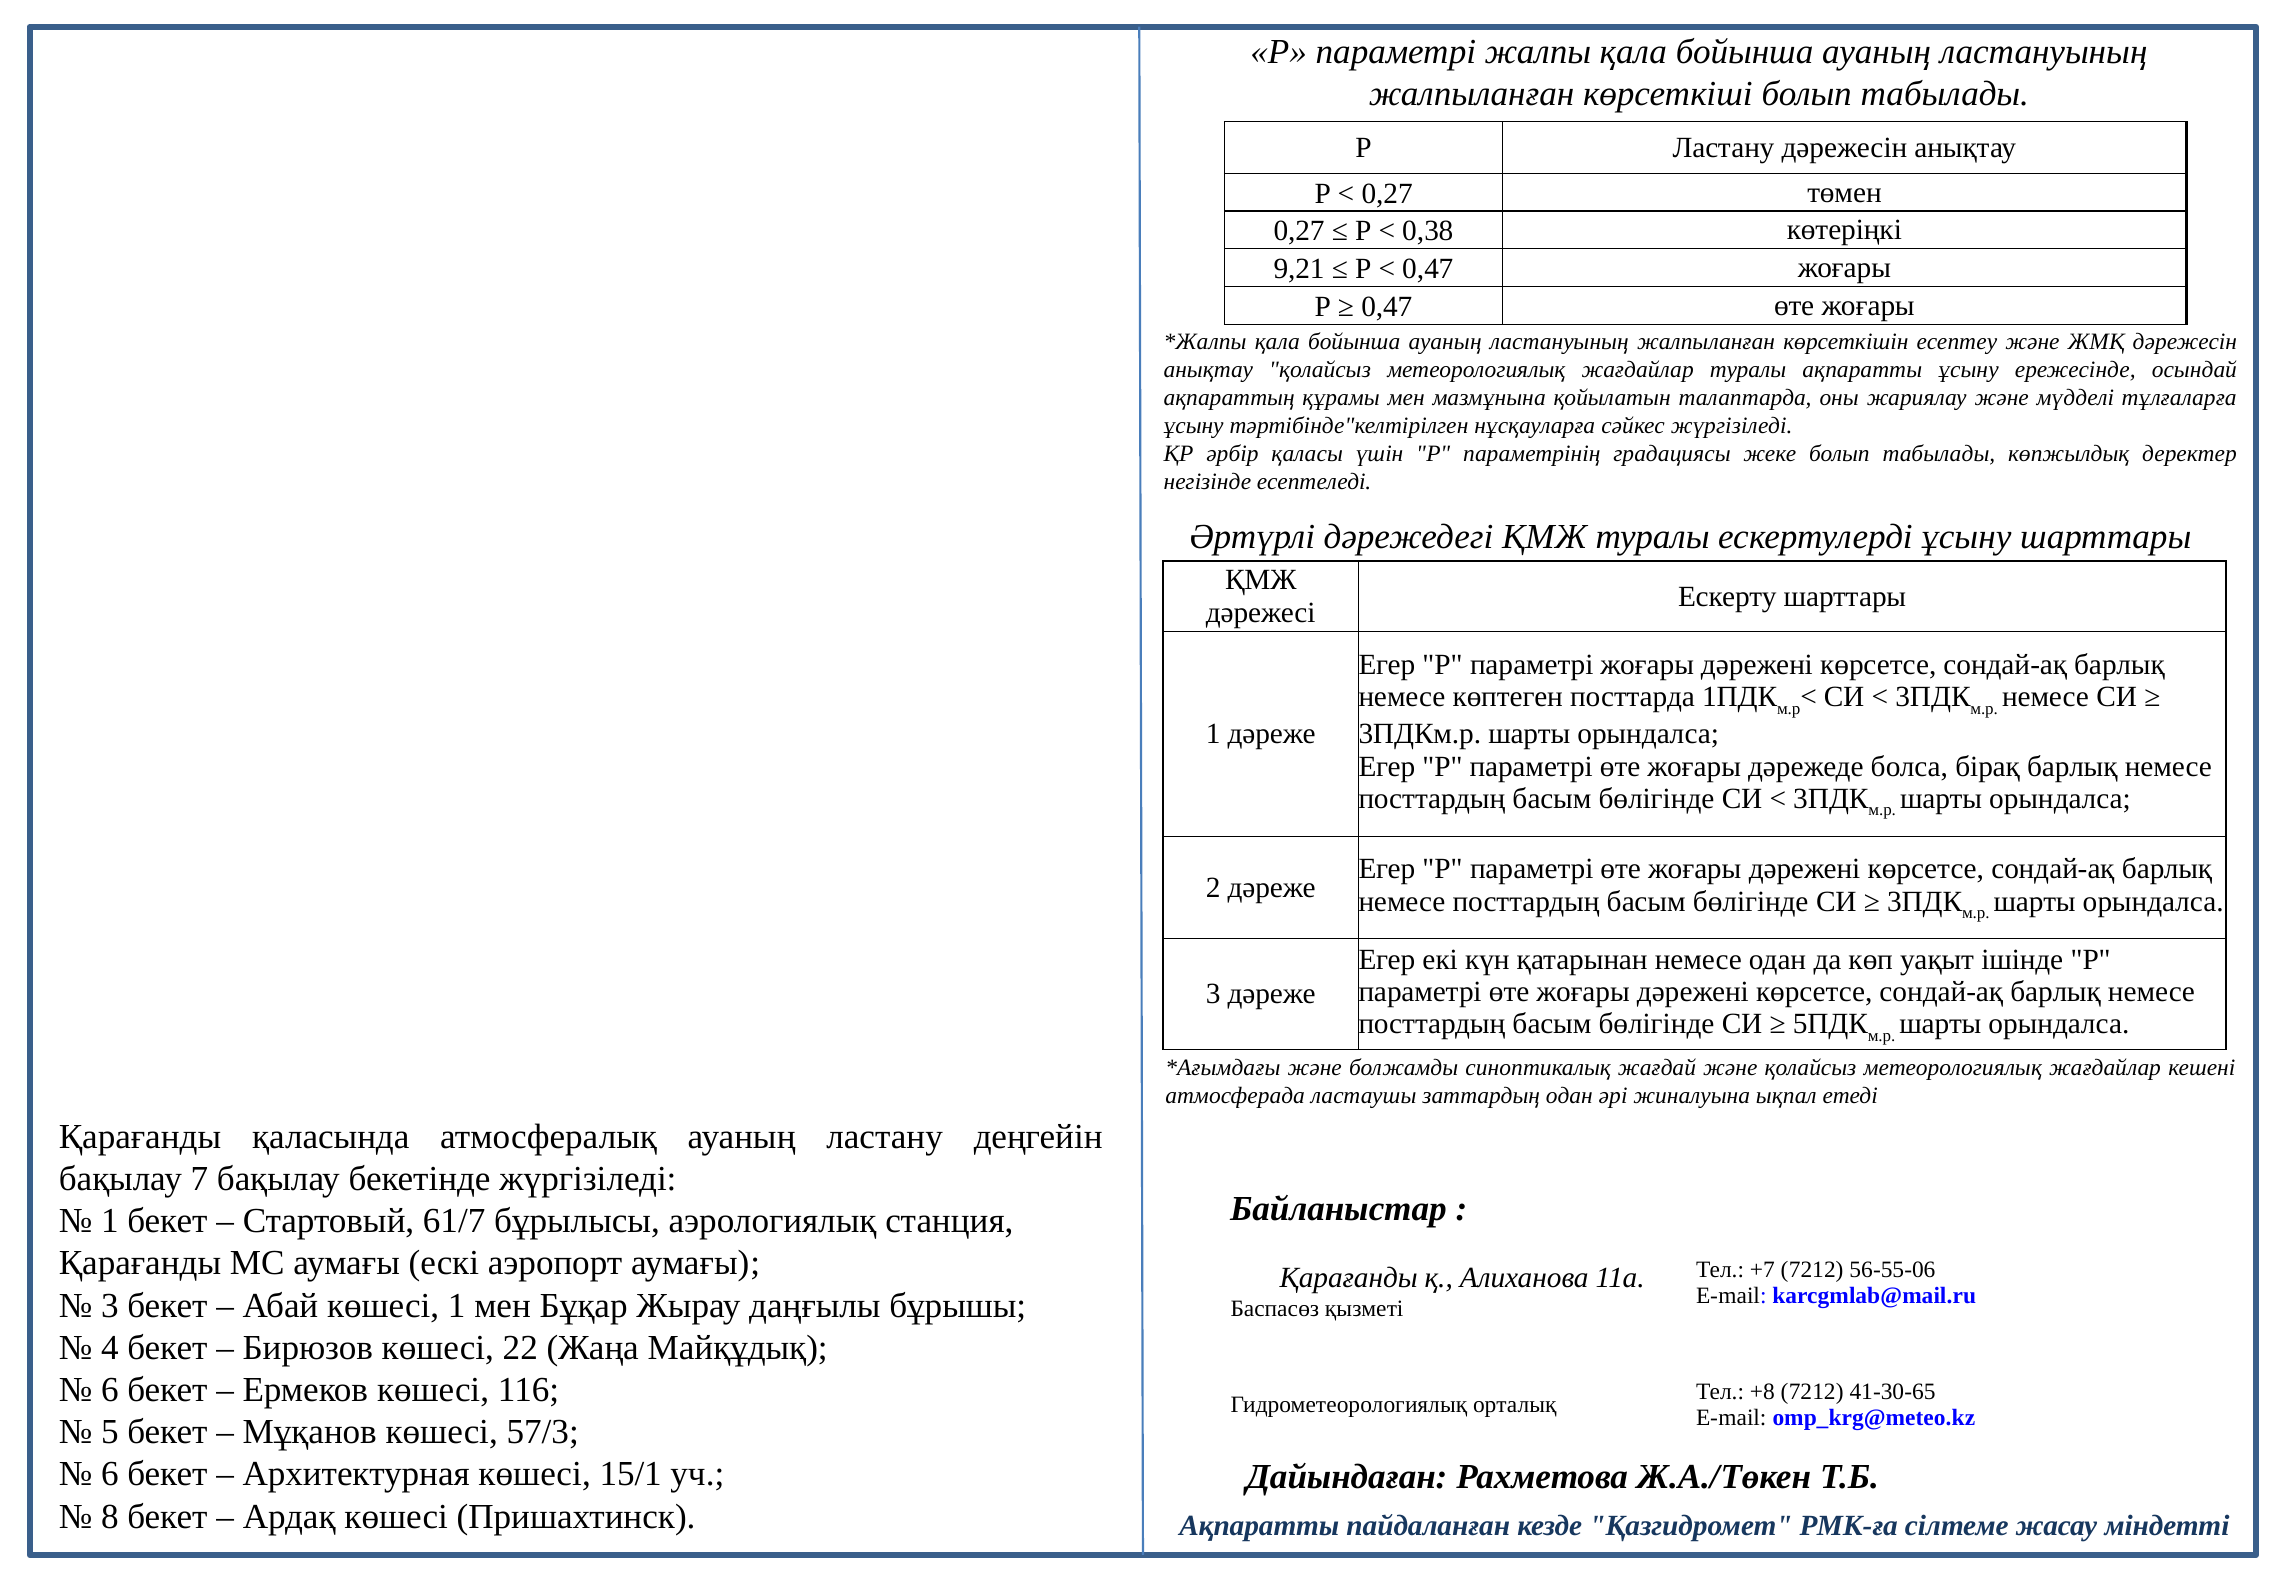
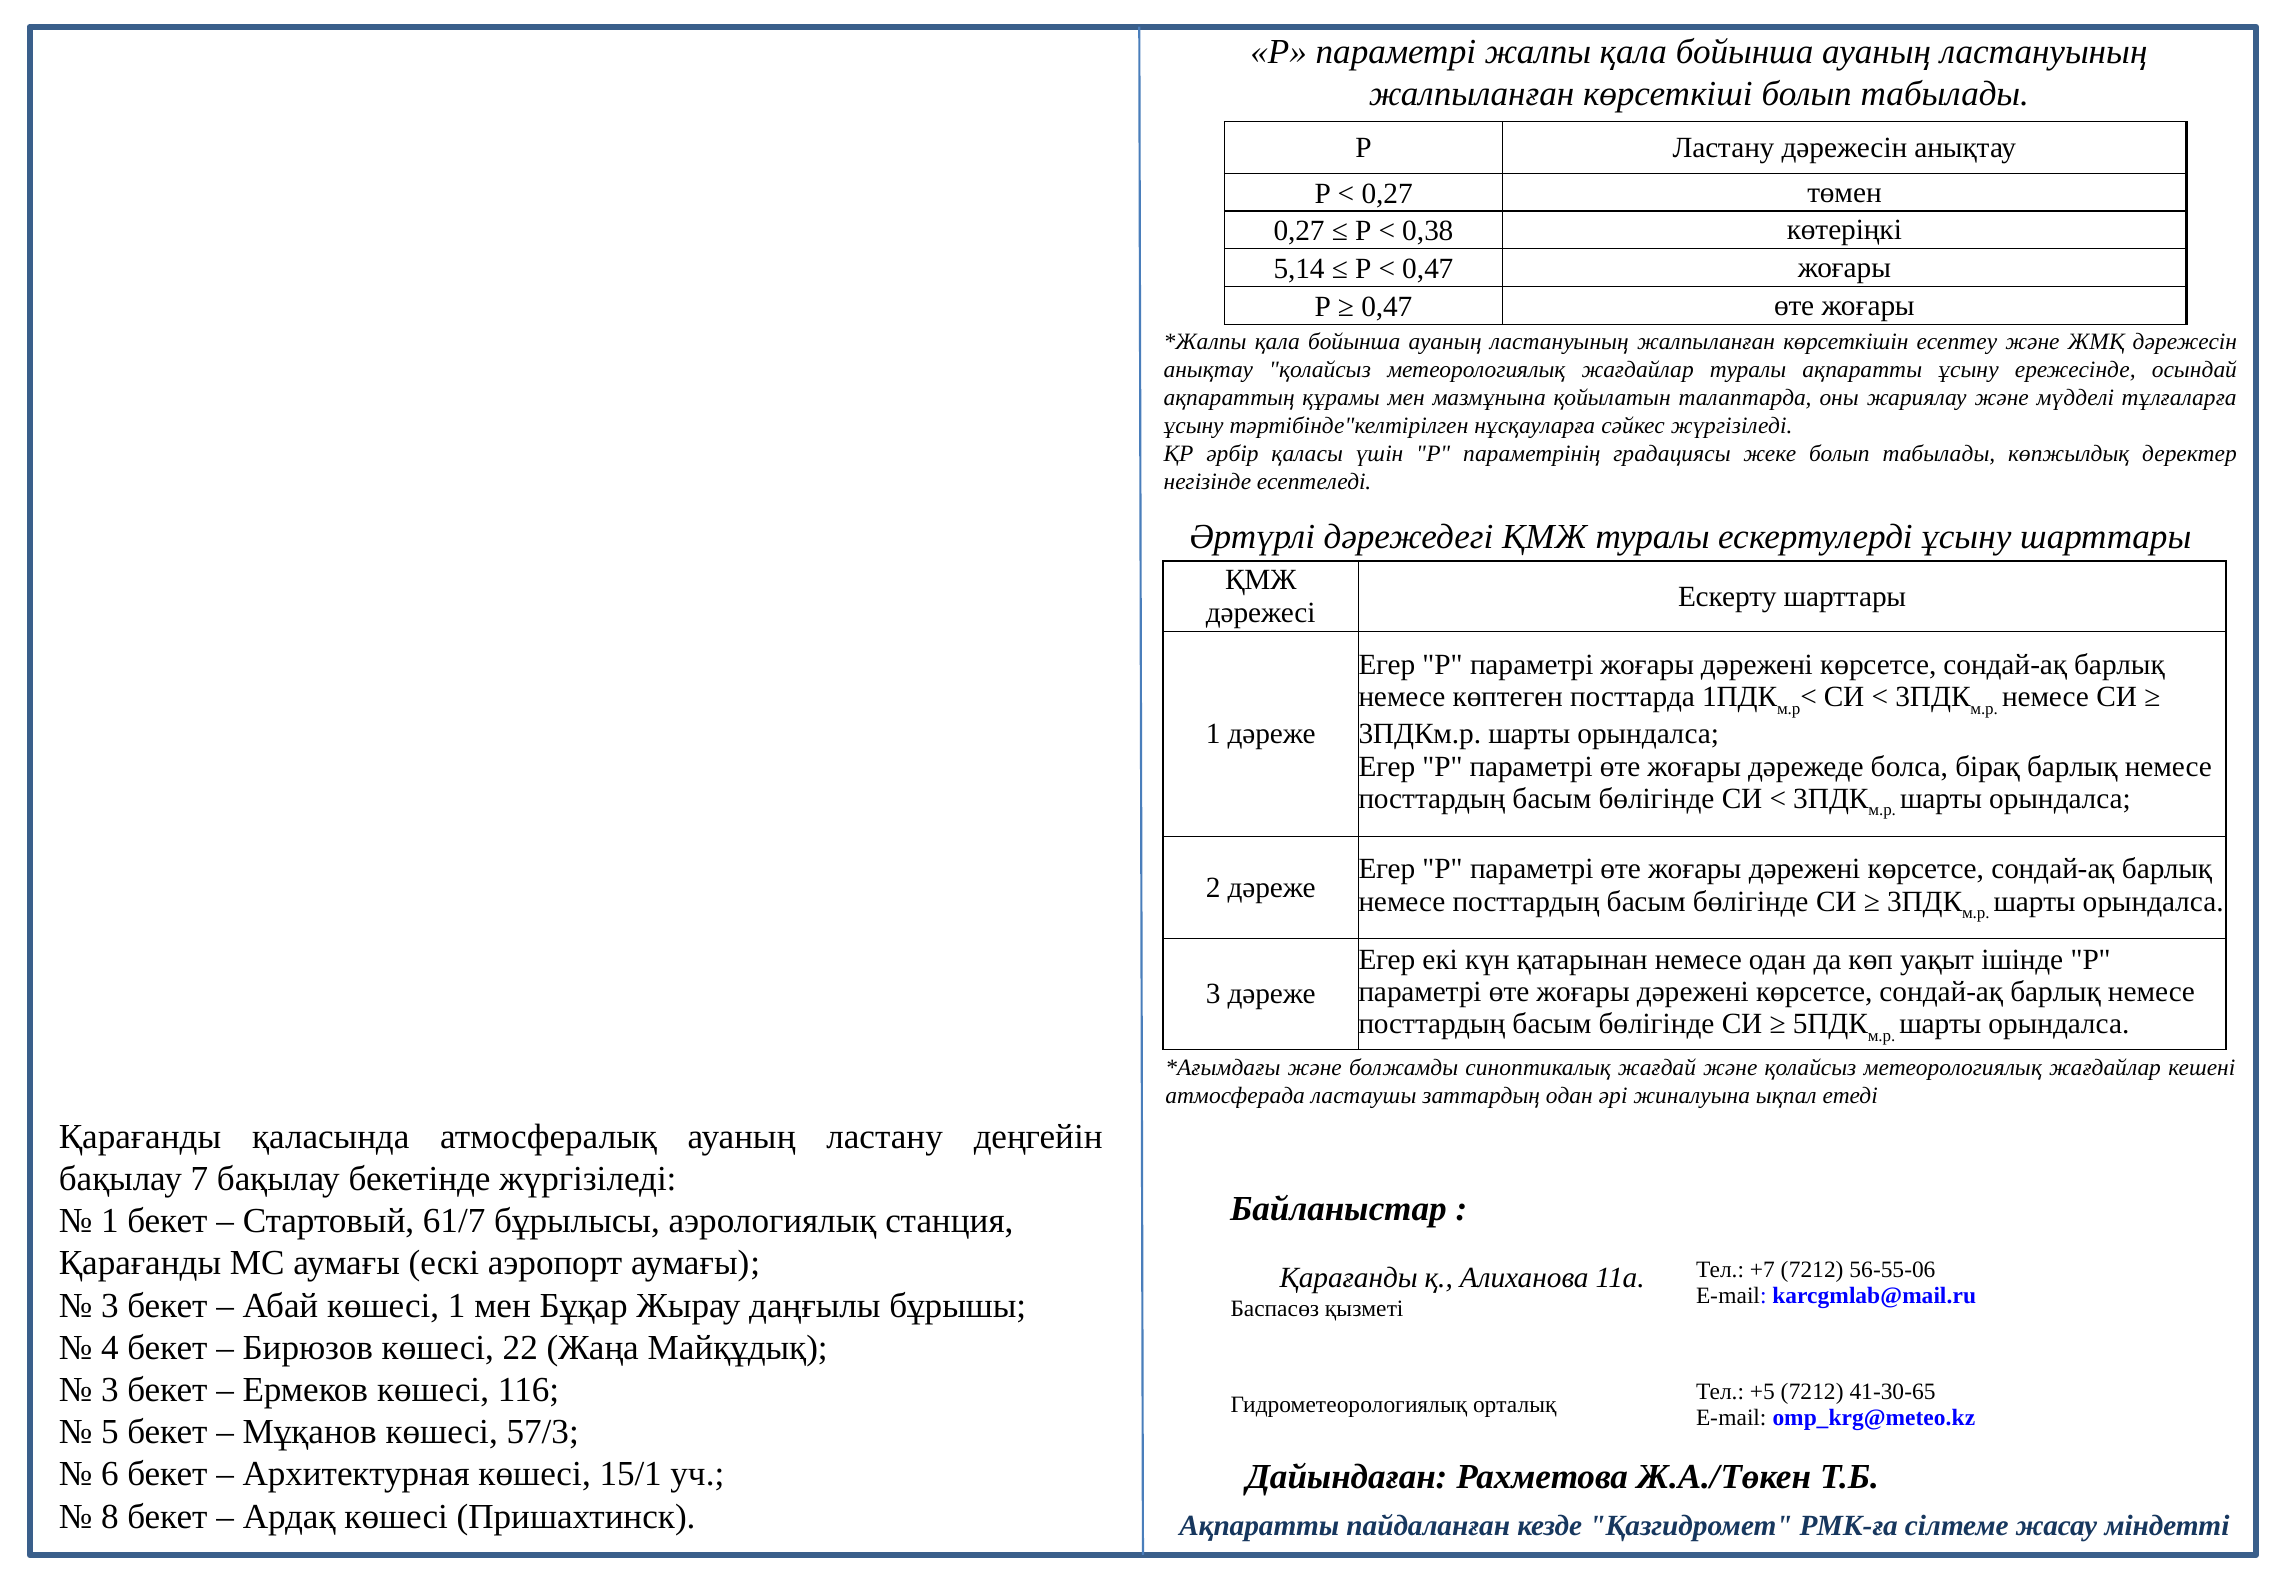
9,21: 9,21 -> 5,14 (1299, 269)
6: 6 -> 3 (110, 1390)
+8: +8 -> +5 (1762, 1393)
